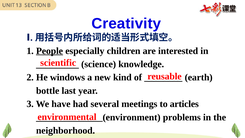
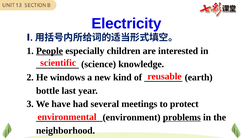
Creativity: Creativity -> Electricity (126, 23)
articles: articles -> protect (184, 104)
problems underline: none -> present (182, 117)
